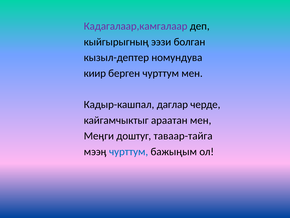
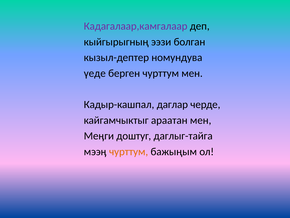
киир: киир -> үеде (95, 73)
таваар-тайга: таваар-тайга -> даглыг-тайга (183, 136)
чурттум colour: blue -> orange (129, 151)
